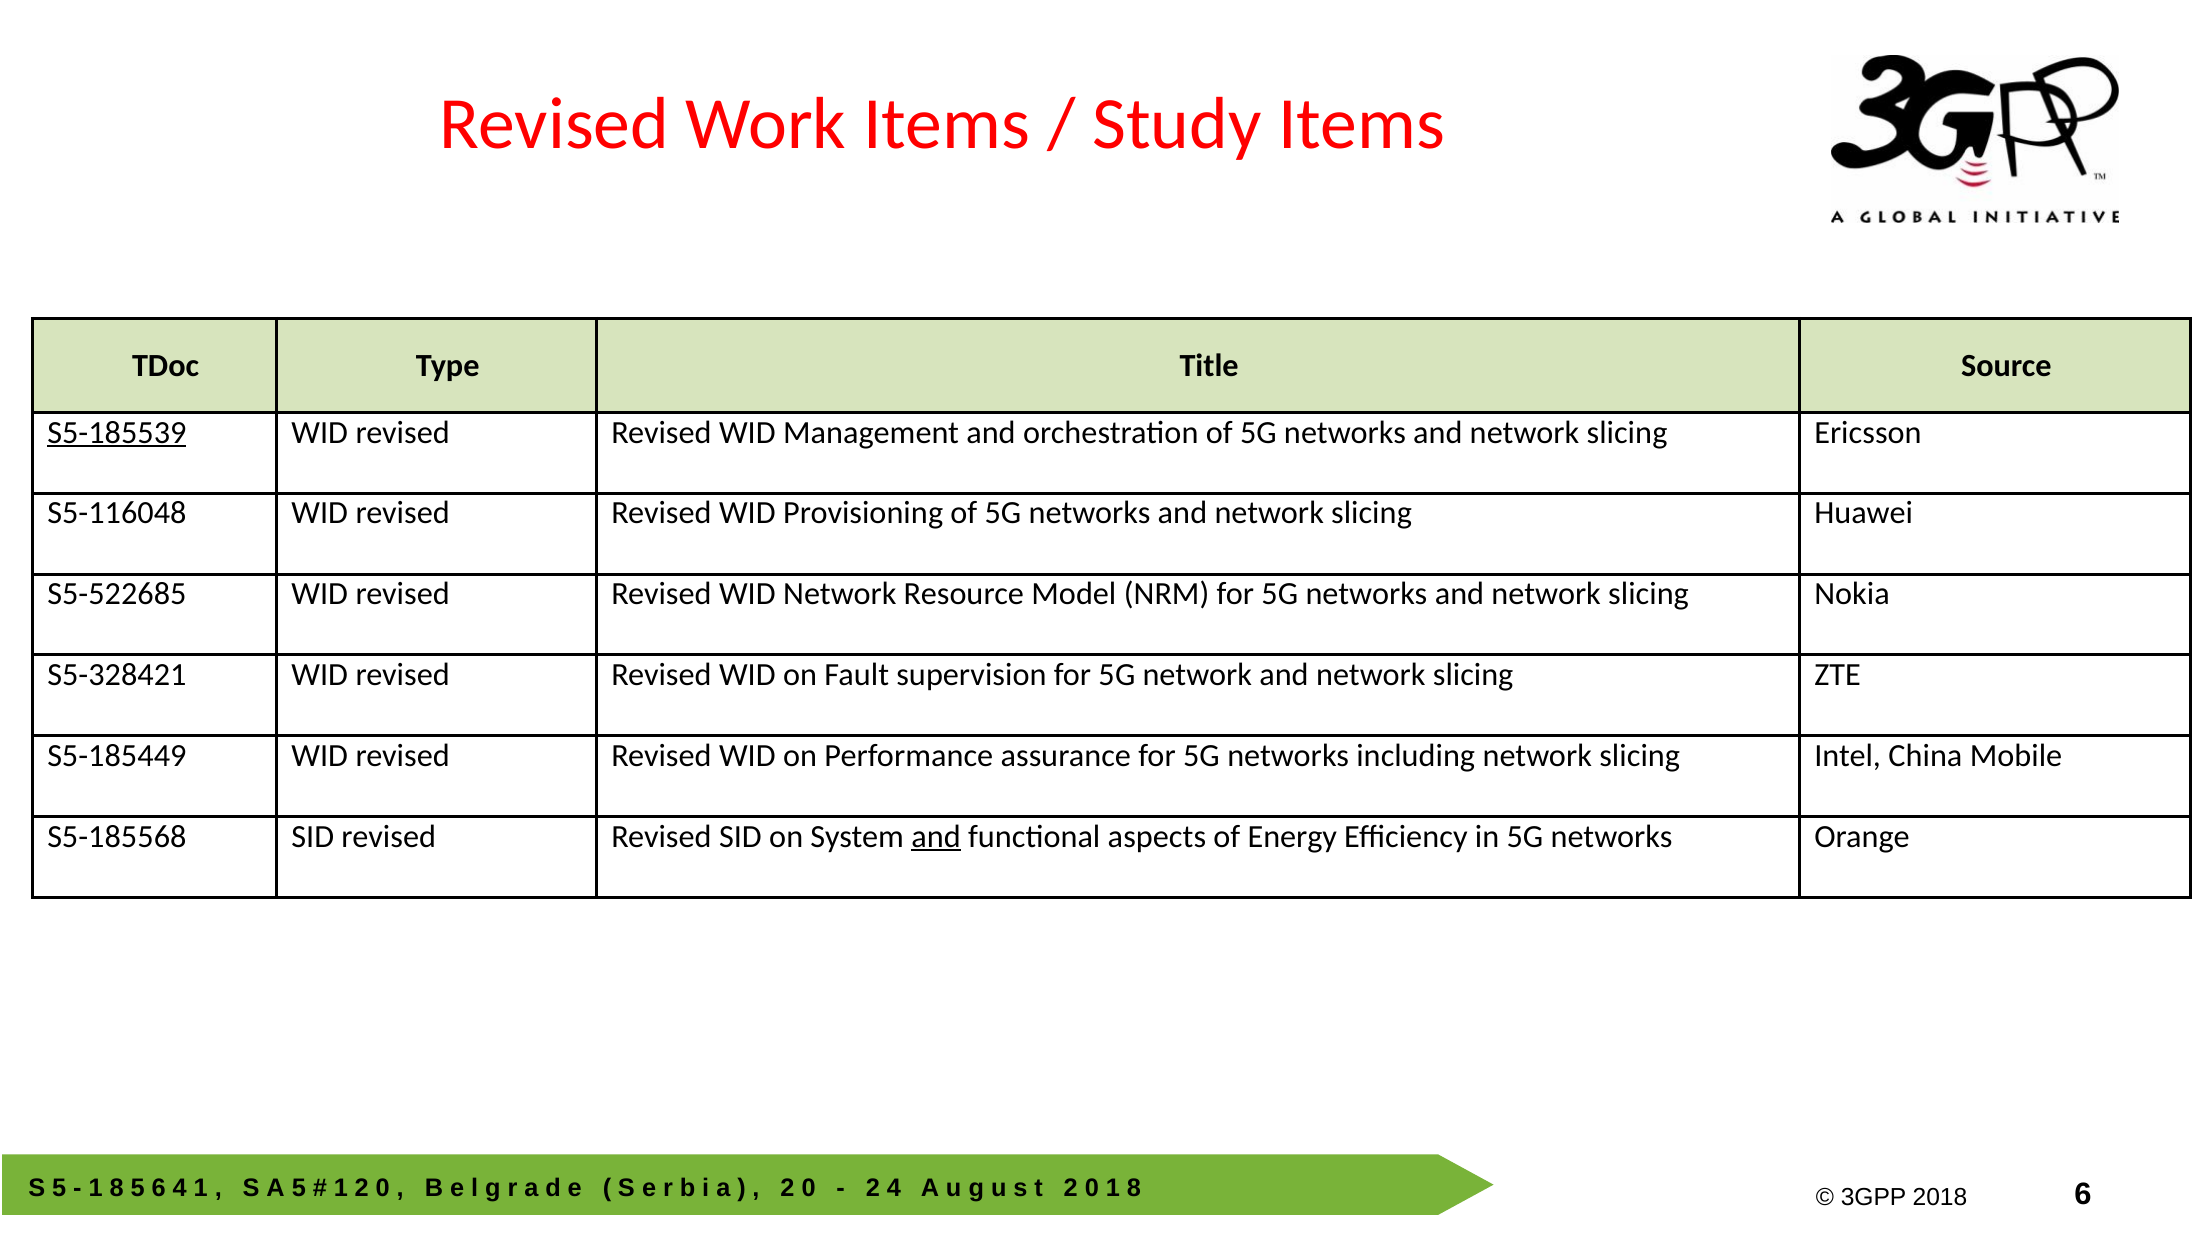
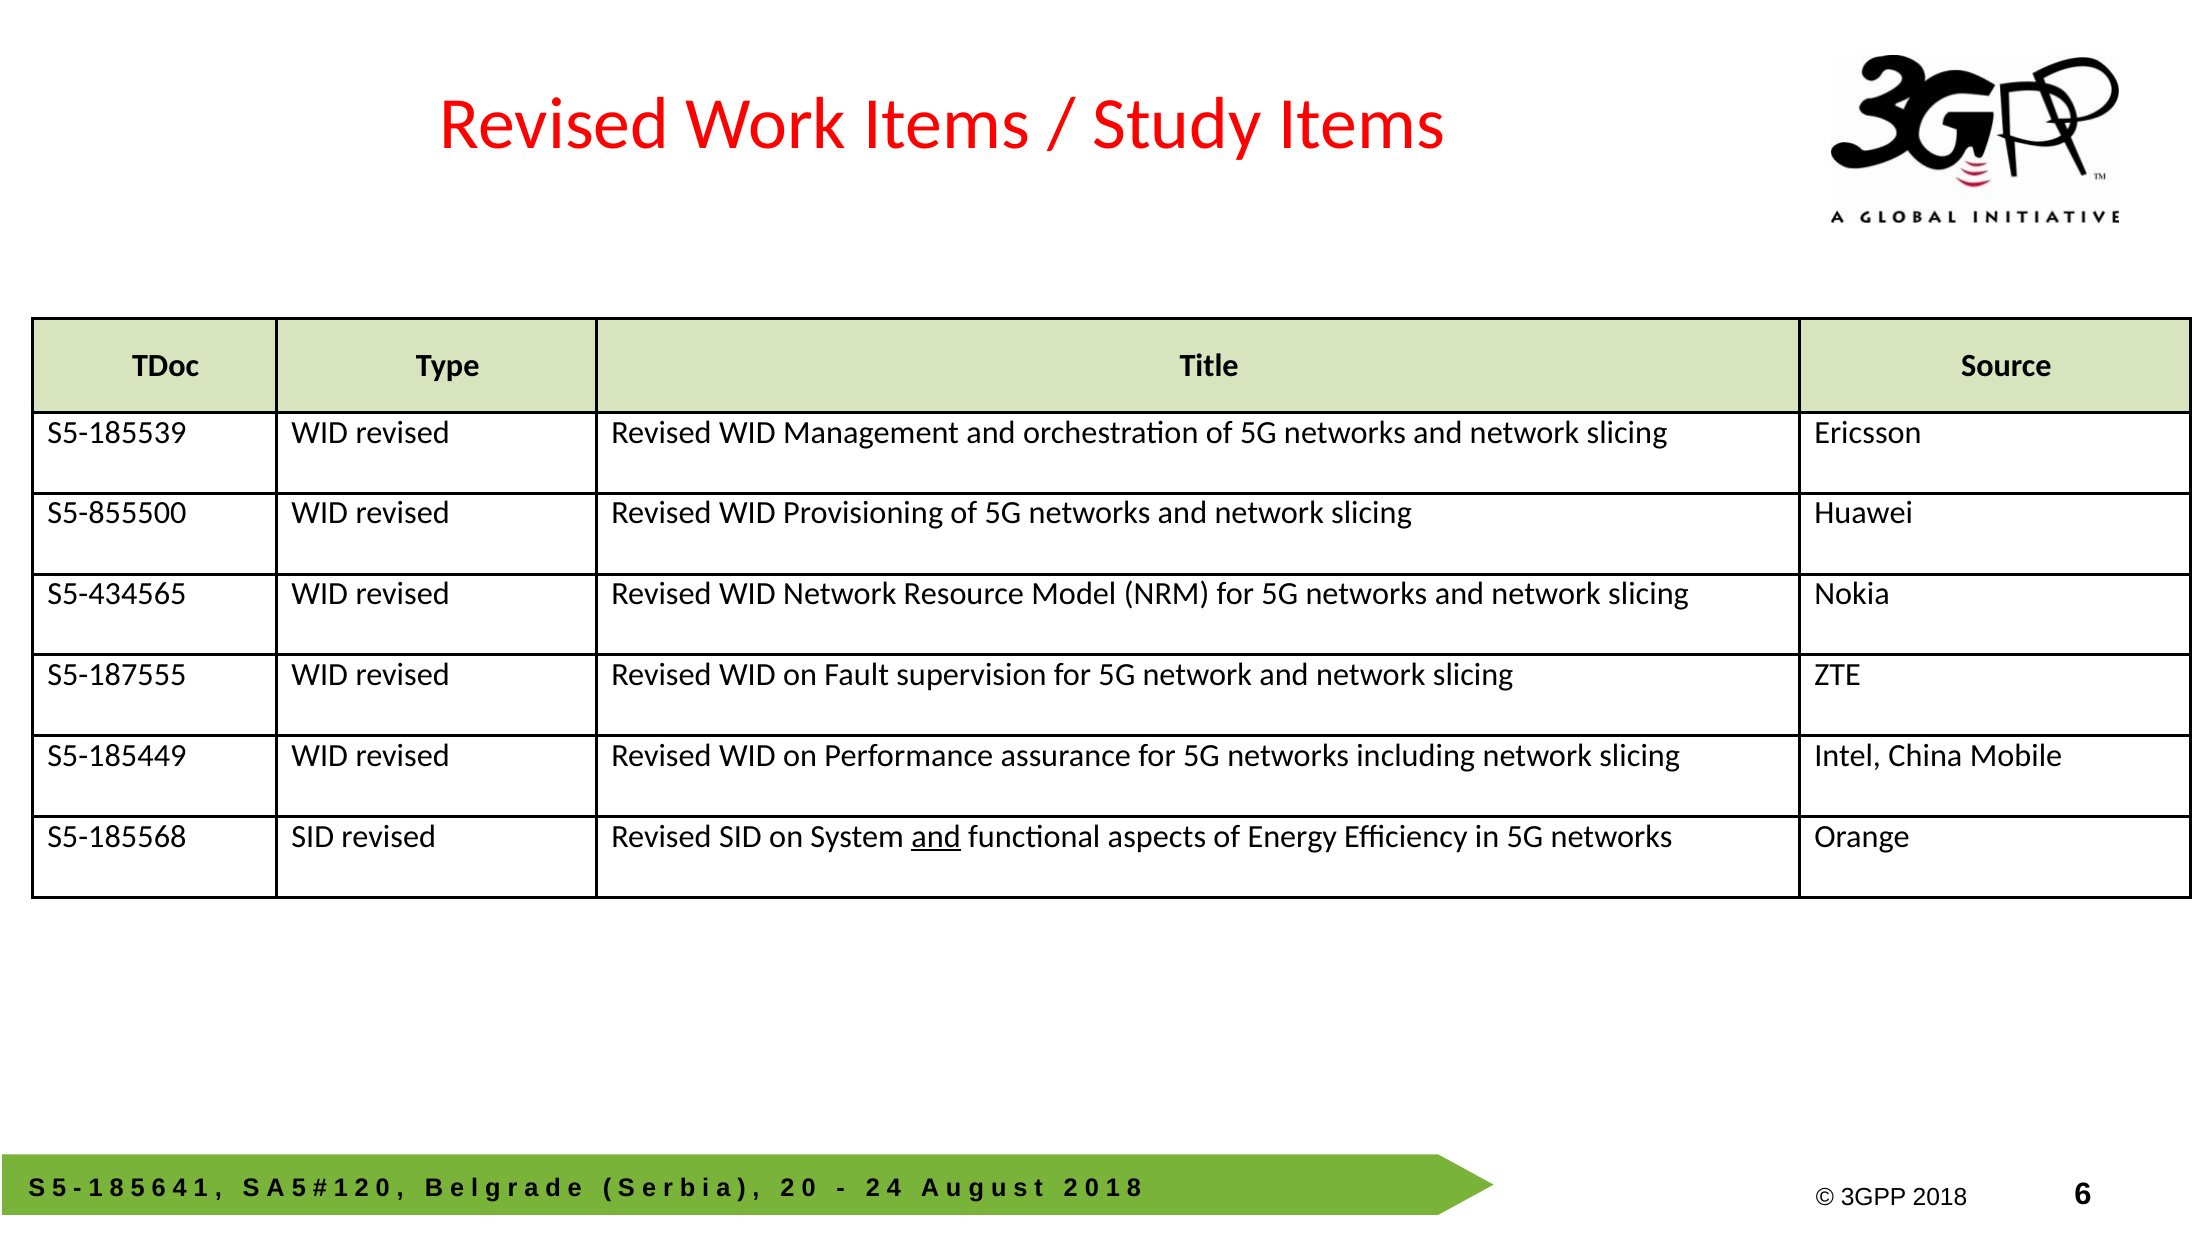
S5-185539 underline: present -> none (117, 432)
S5-116048: S5-116048 -> S5-855500 (117, 513)
S5-522685: S5-522685 -> S5-434565 (117, 594)
S5-328421: S5-328421 -> S5-187555 (117, 675)
